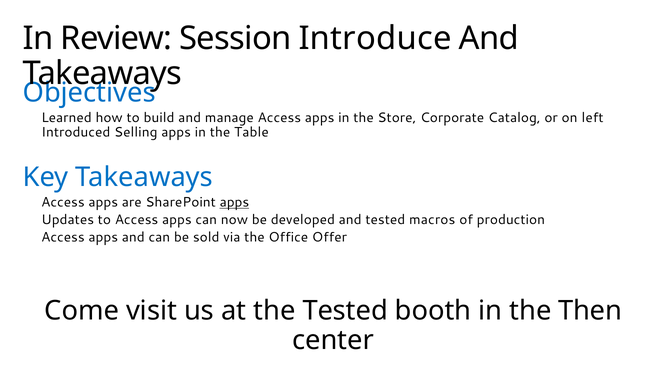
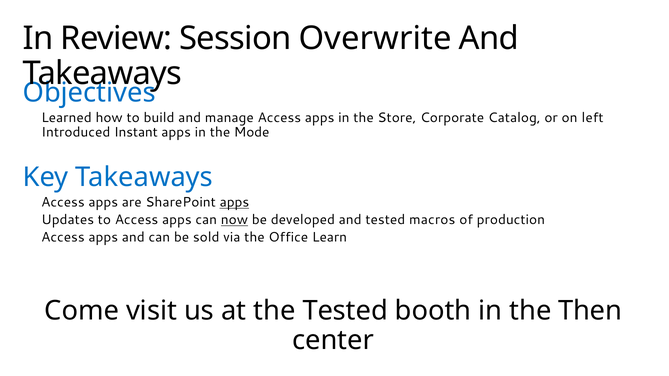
Introduce: Introduce -> Overwrite (375, 38)
Selling: Selling -> Instant (136, 133)
Table: Table -> Mode (252, 133)
now underline: none -> present (234, 220)
Offer: Offer -> Learn (330, 237)
